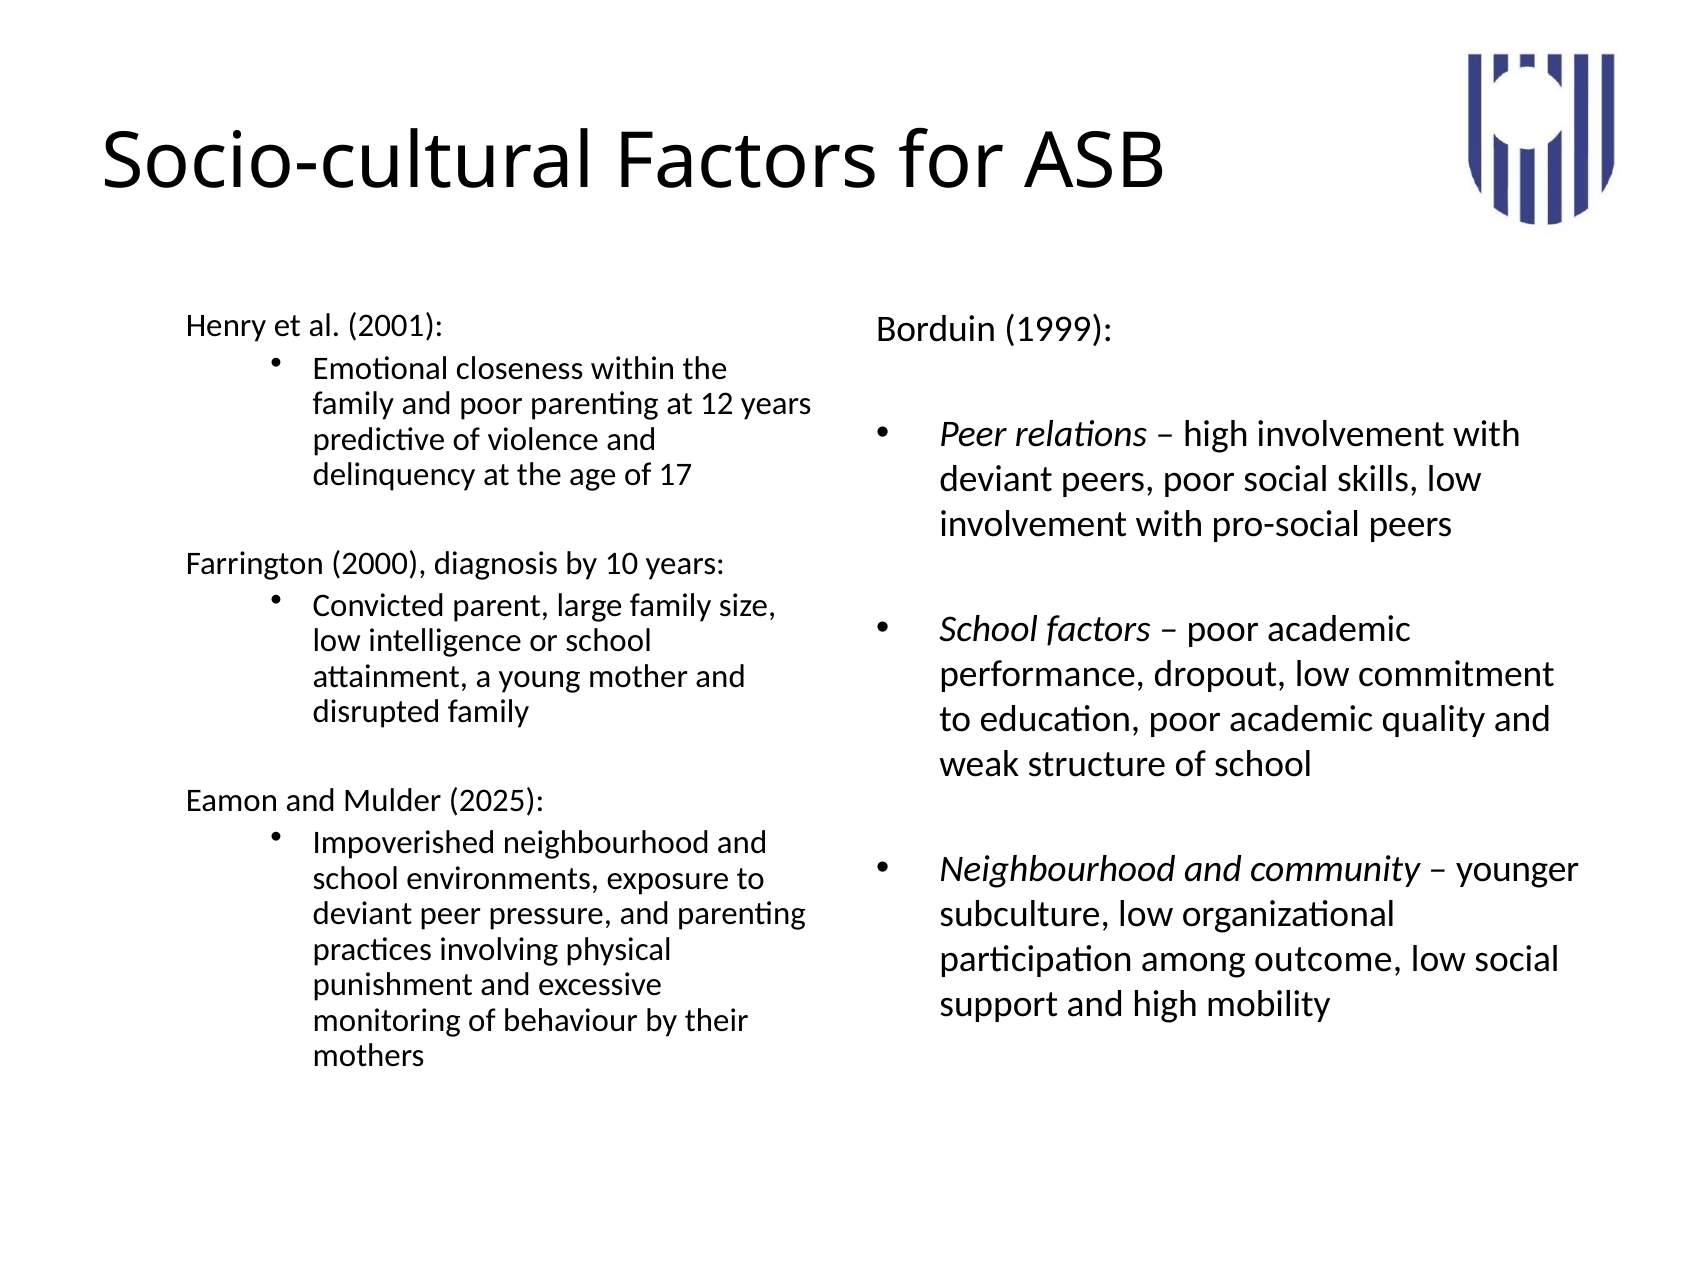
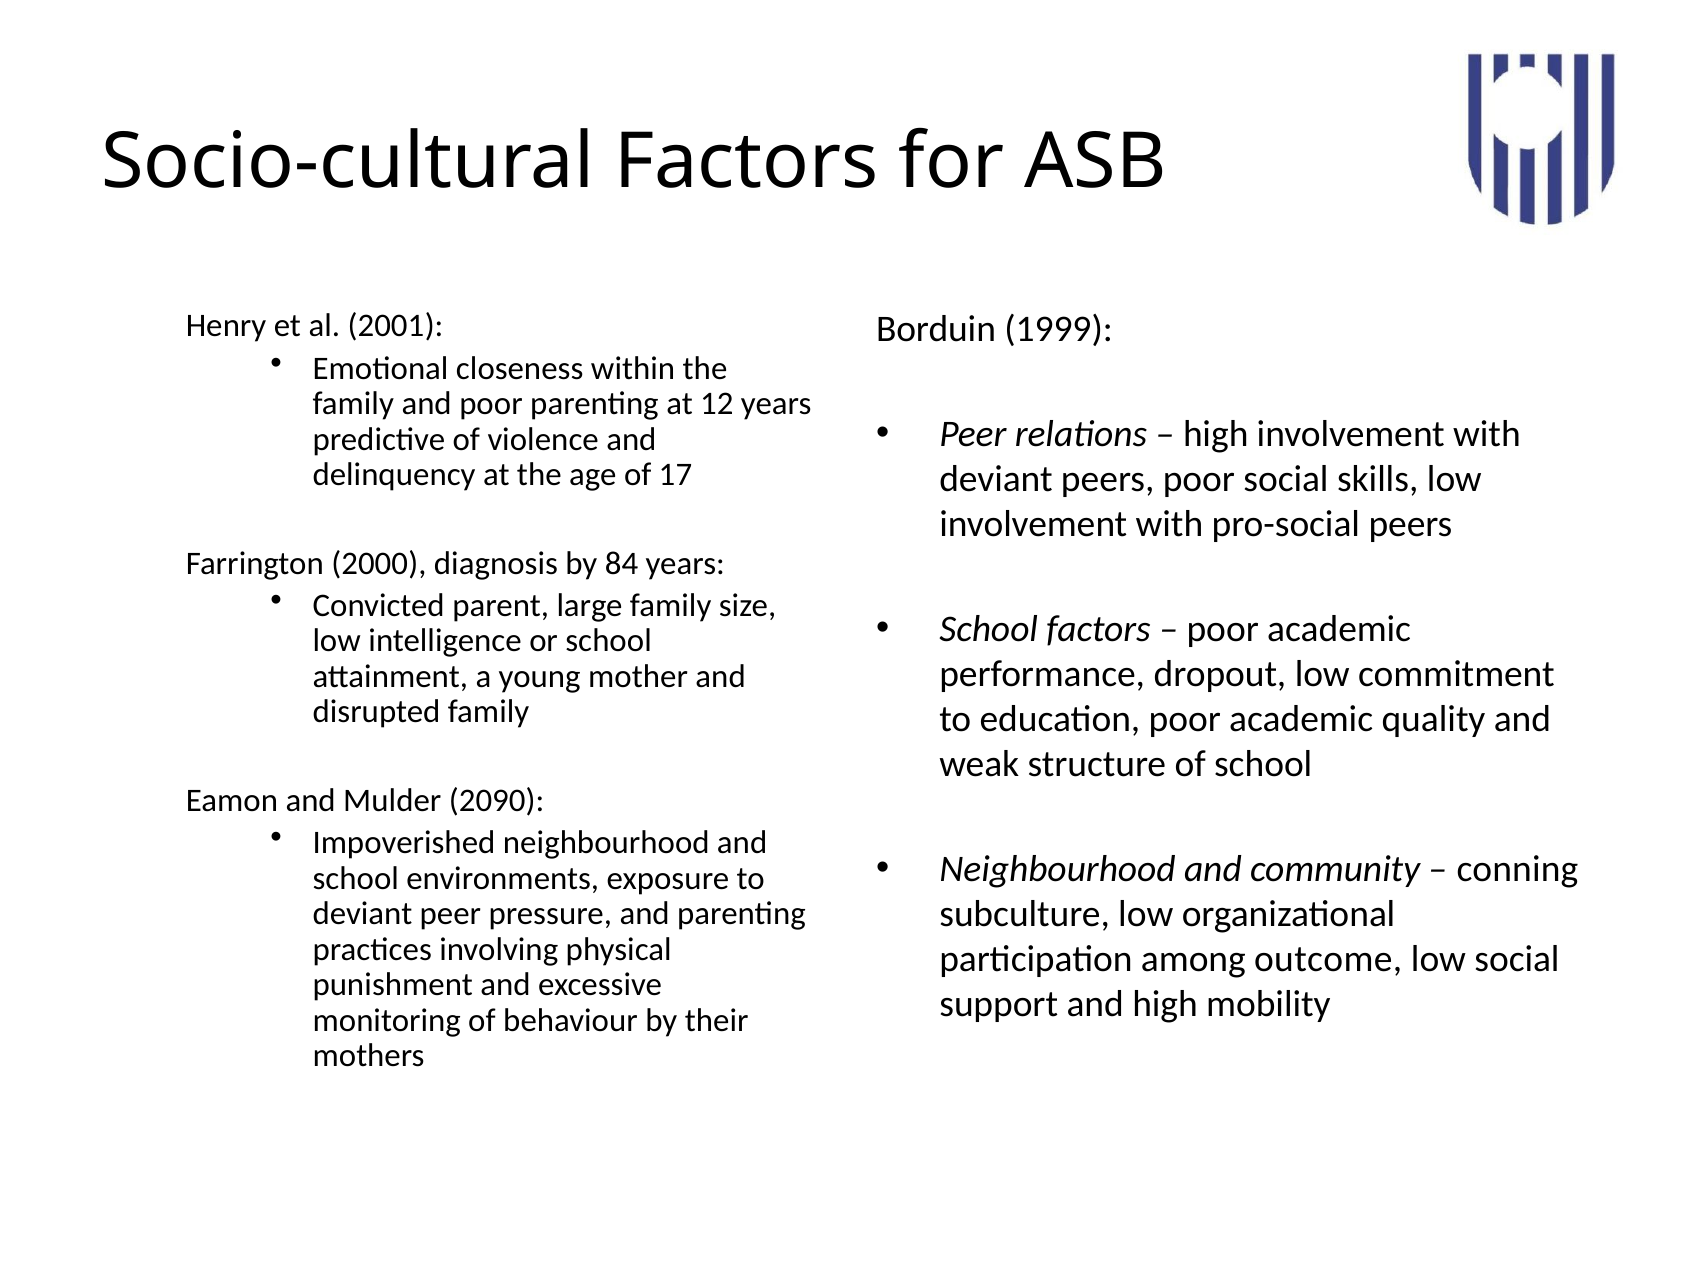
10: 10 -> 84 (621, 563)
2025: 2025 -> 2090 (497, 801)
younger: younger -> conning (1517, 869)
